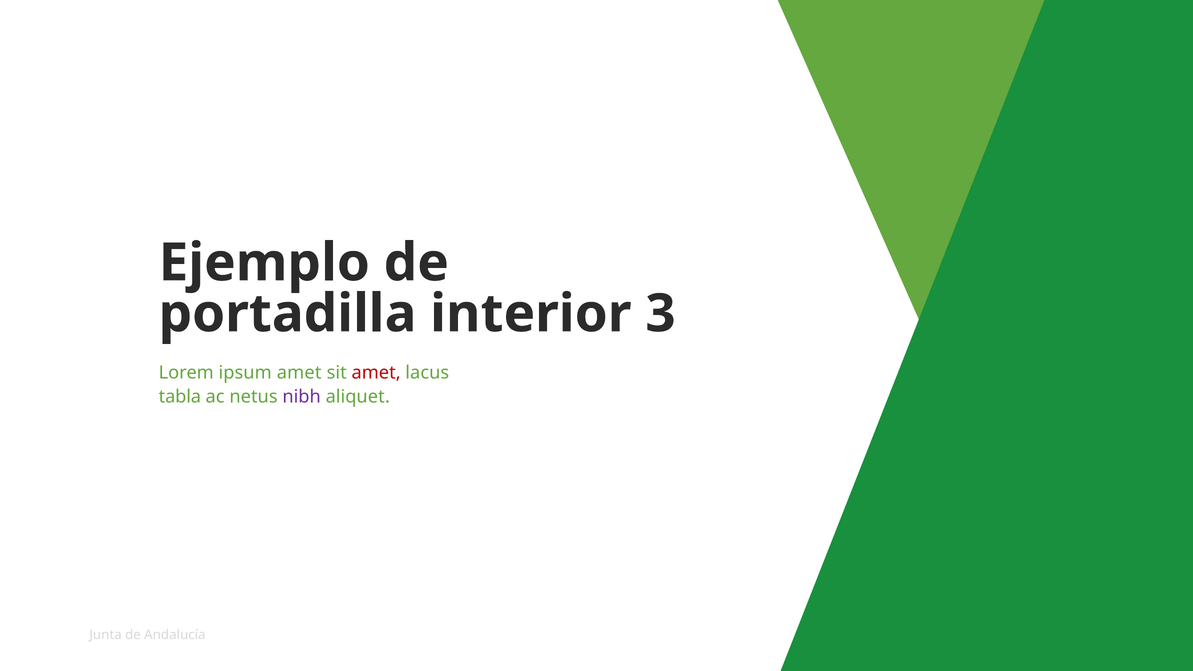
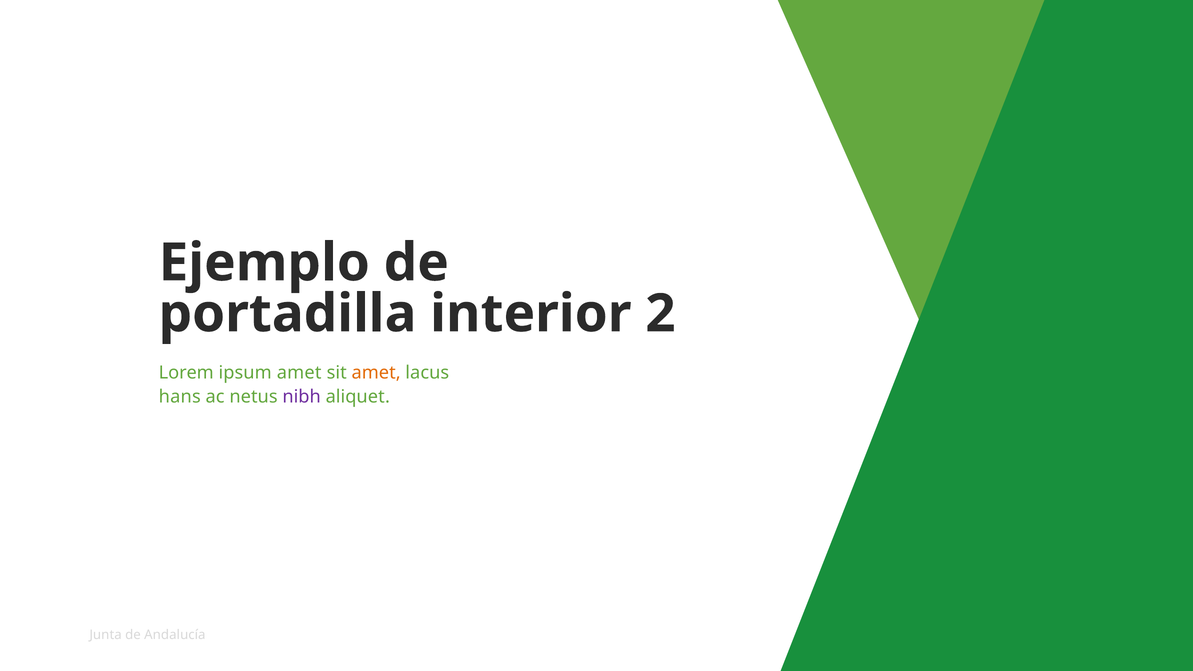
3: 3 -> 2 (660, 314)
amet colour: red -> orange (376, 373)
tabla: tabla -> hans (180, 397)
